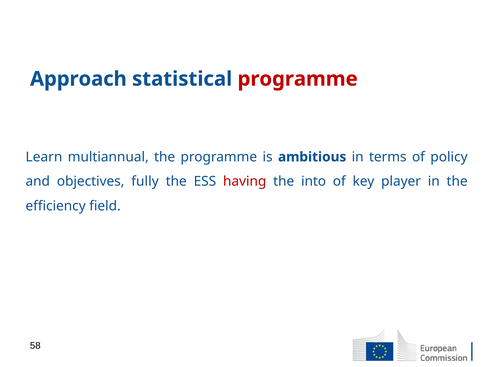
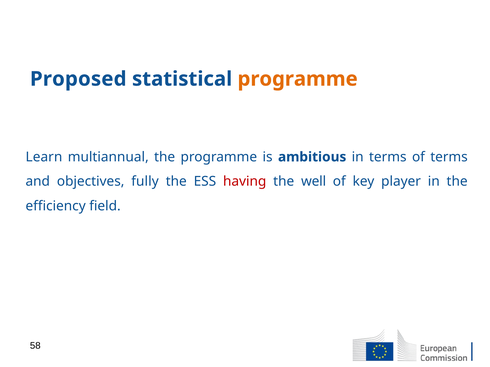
Approach: Approach -> Proposed (78, 79)
programme colour: red -> orange (298, 79)
of policy: policy -> terms (449, 157)
into: into -> well (314, 182)
